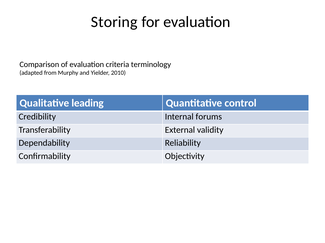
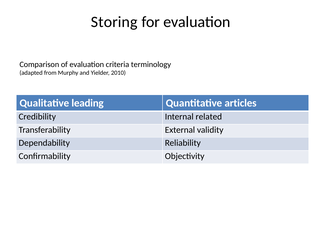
control: control -> articles (241, 103)
forums: forums -> related (209, 117)
